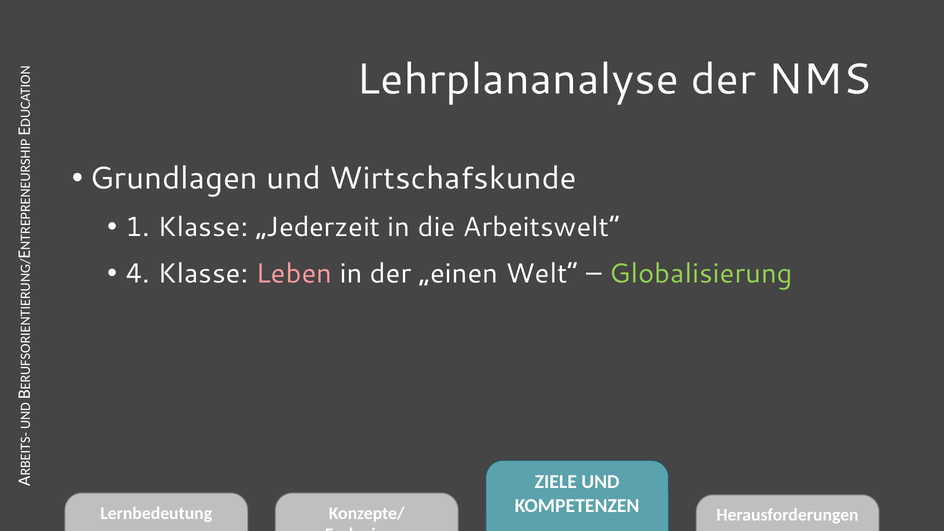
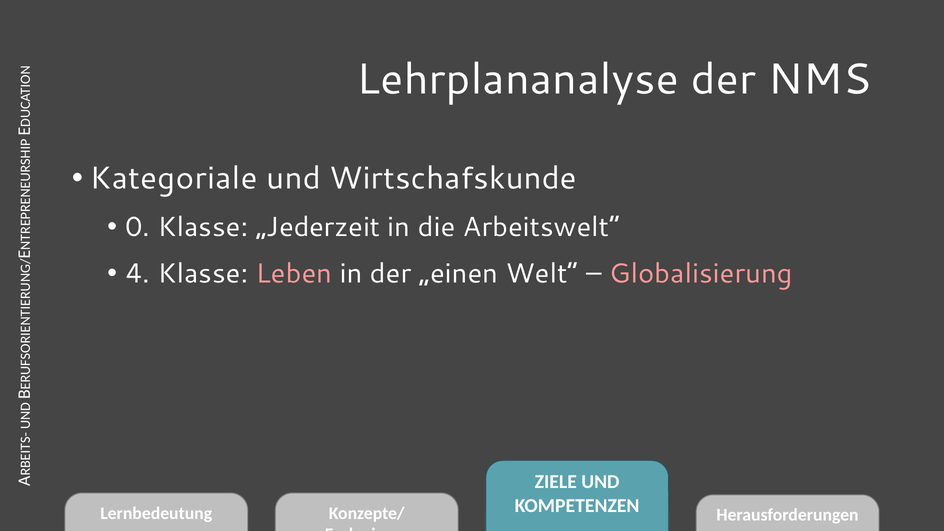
Grundlagen: Grundlagen -> Kategoriale (174, 179)
1: 1 -> 0 (138, 227)
Globalisierung colour: light green -> pink (701, 274)
